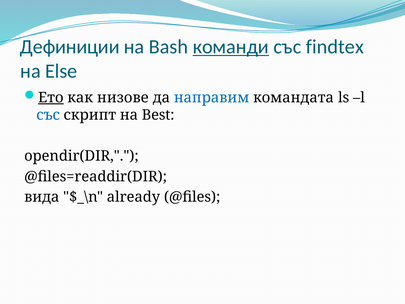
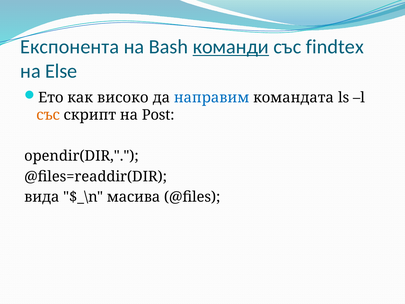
Дефиниции: Дефиниции -> Експонента (70, 47)
Ето underline: present -> none (51, 98)
низове: низове -> високо (123, 98)
със colour: blue -> orange (48, 115)
Best: Best -> Post (158, 115)
already: already -> масива (134, 197)
